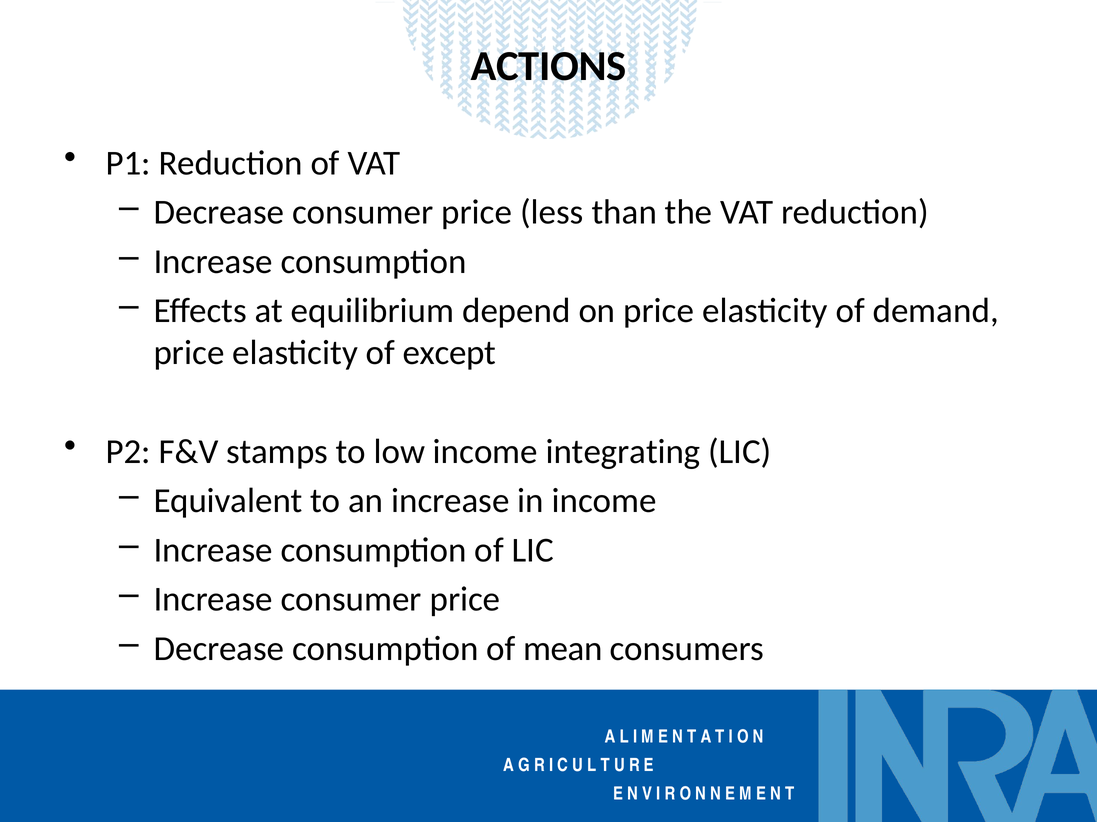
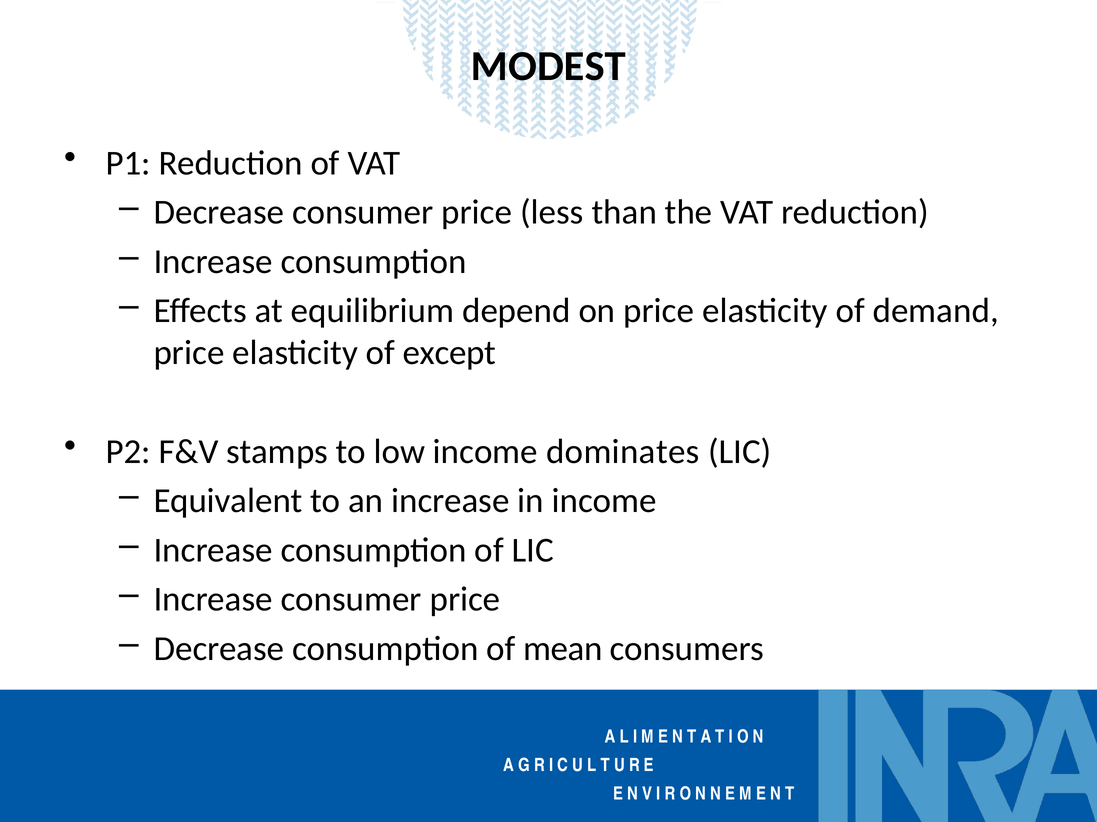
ACTIONS: ACTIONS -> MODEST (548, 66)
integrating: integrating -> dominates (623, 452)
